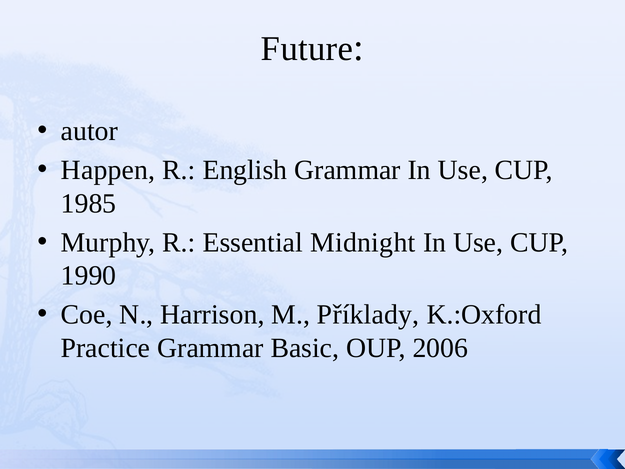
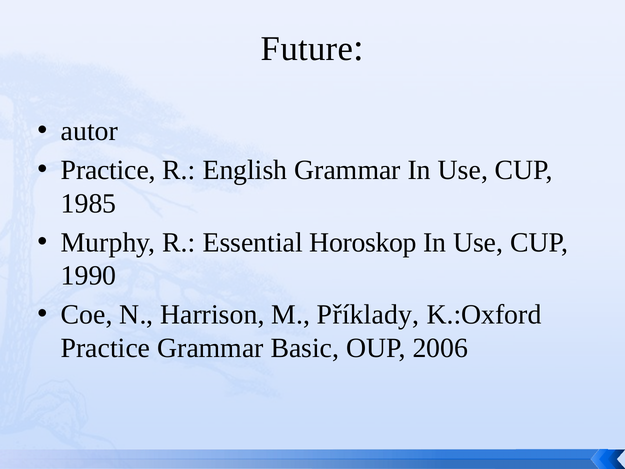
Happen: Happen -> Practice (108, 170)
Midnight: Midnight -> Horoskop (363, 242)
